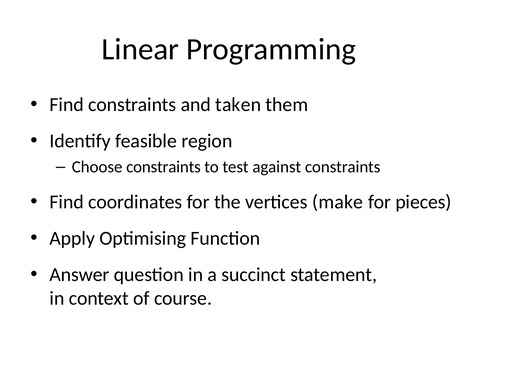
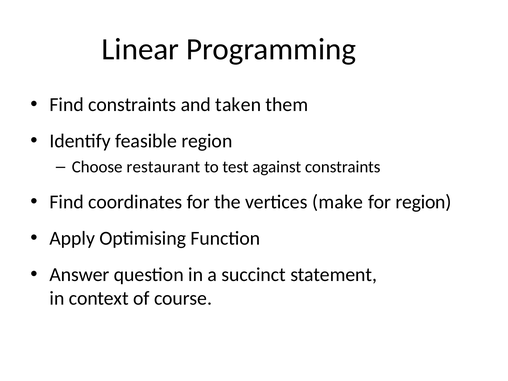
Choose constraints: constraints -> restaurant (163, 167)
for pieces: pieces -> region (423, 202)
